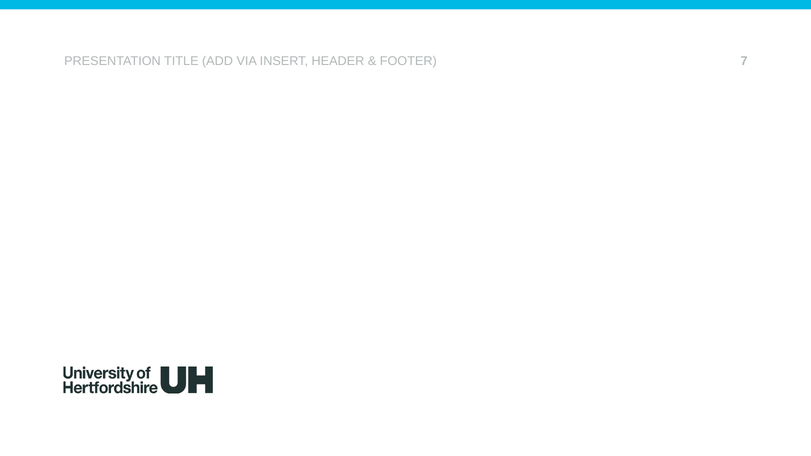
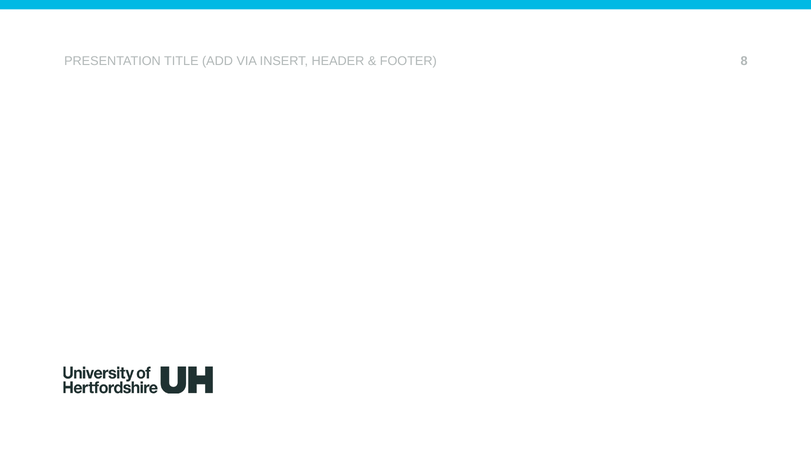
7: 7 -> 8 (744, 61)
